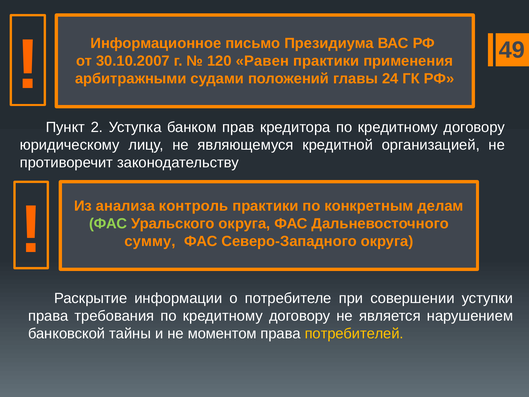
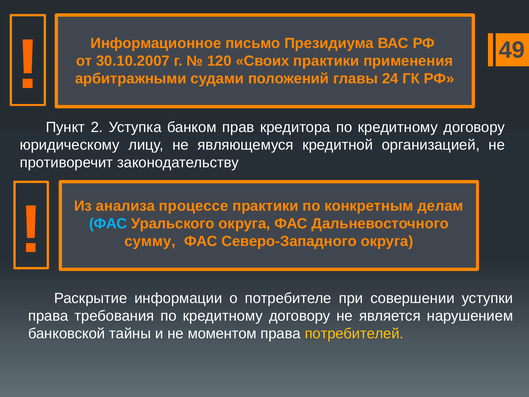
Равен: Равен -> Своих (263, 61)
контроль: контроль -> процессе (194, 206)
ФАС colour: light green -> light blue (108, 223)
